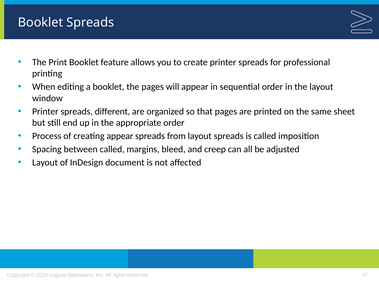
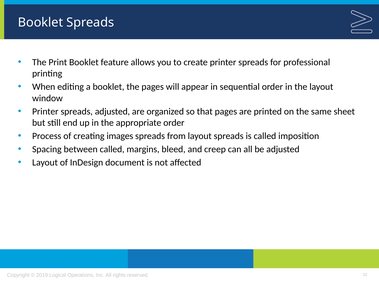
spreads different: different -> adjusted (112, 111)
creating appear: appear -> images (120, 136)
